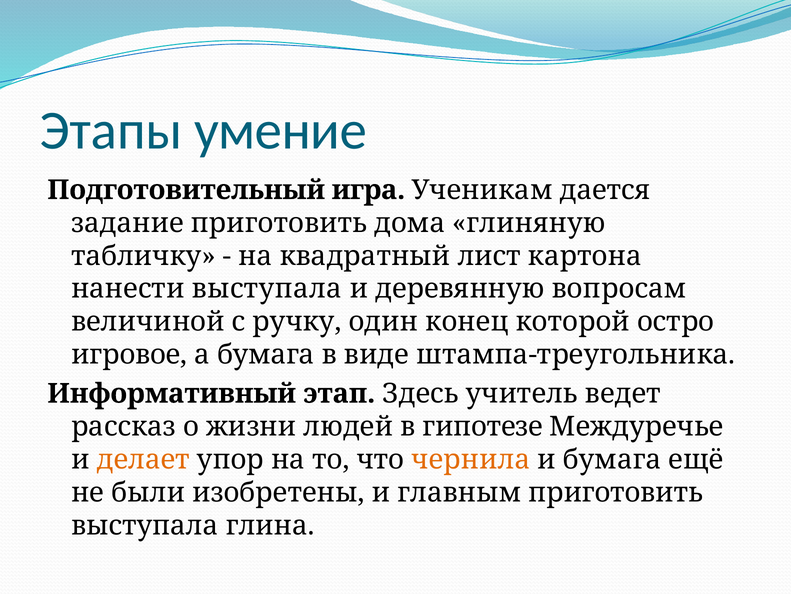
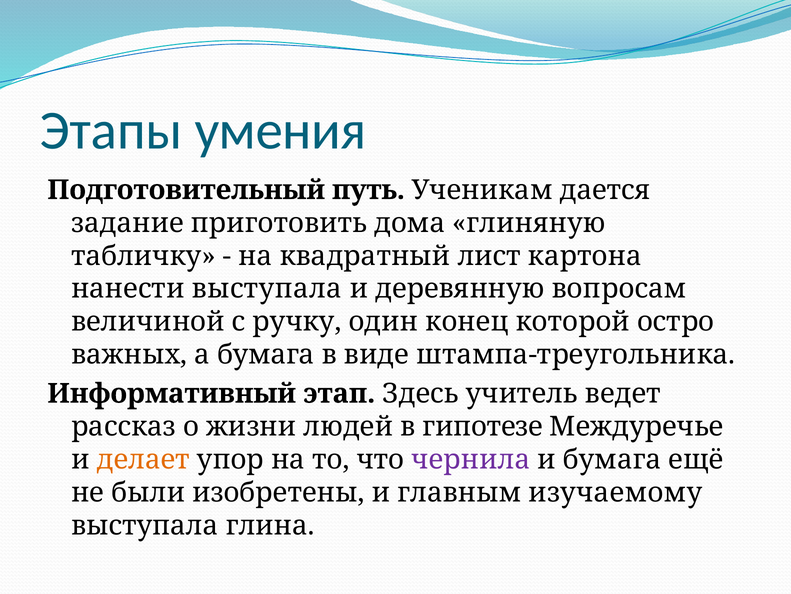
умение: умение -> умения (280, 131)
игра: игра -> путь (368, 190)
игровое: игровое -> важных (129, 354)
чернила colour: orange -> purple (471, 459)
главным приготовить: приготовить -> изучаемому (615, 492)
